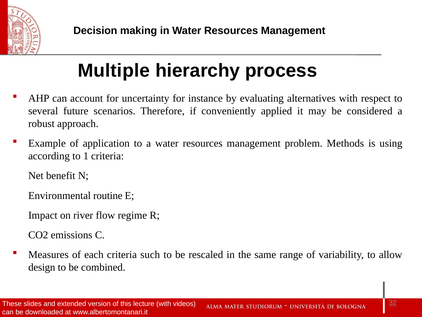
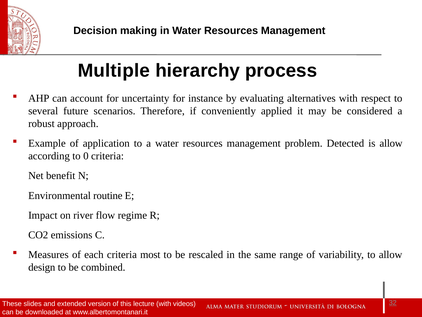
Methods: Methods -> Detected (345, 143)
is using: using -> allow (391, 143)
1: 1 -> 0 (86, 156)
such: such -> most (150, 254)
